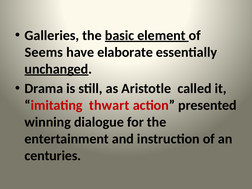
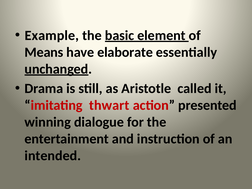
Galleries: Galleries -> Example (52, 35)
Seems: Seems -> Means (44, 52)
centuries: centuries -> intended (53, 156)
